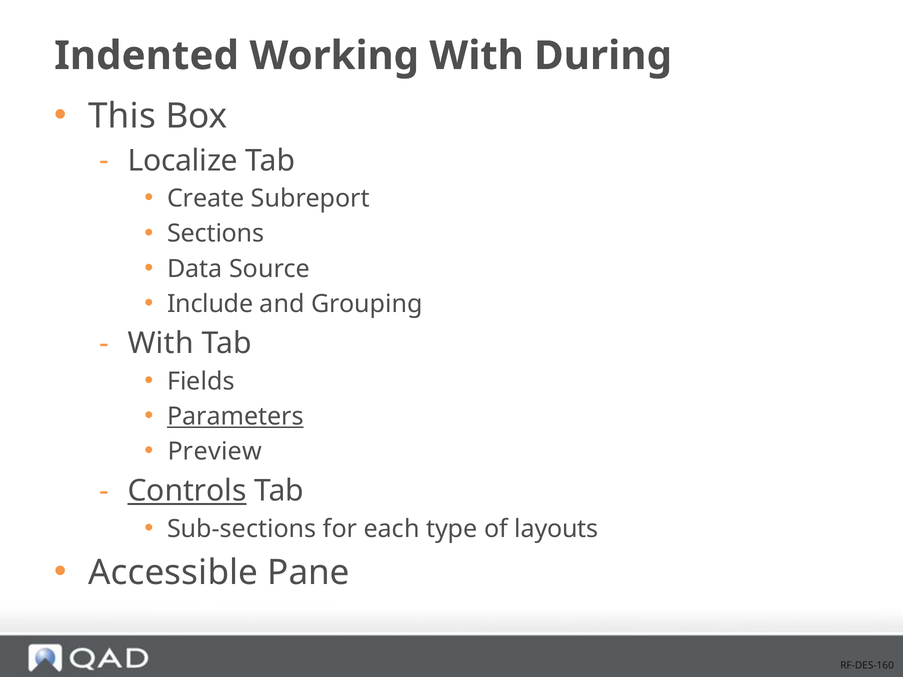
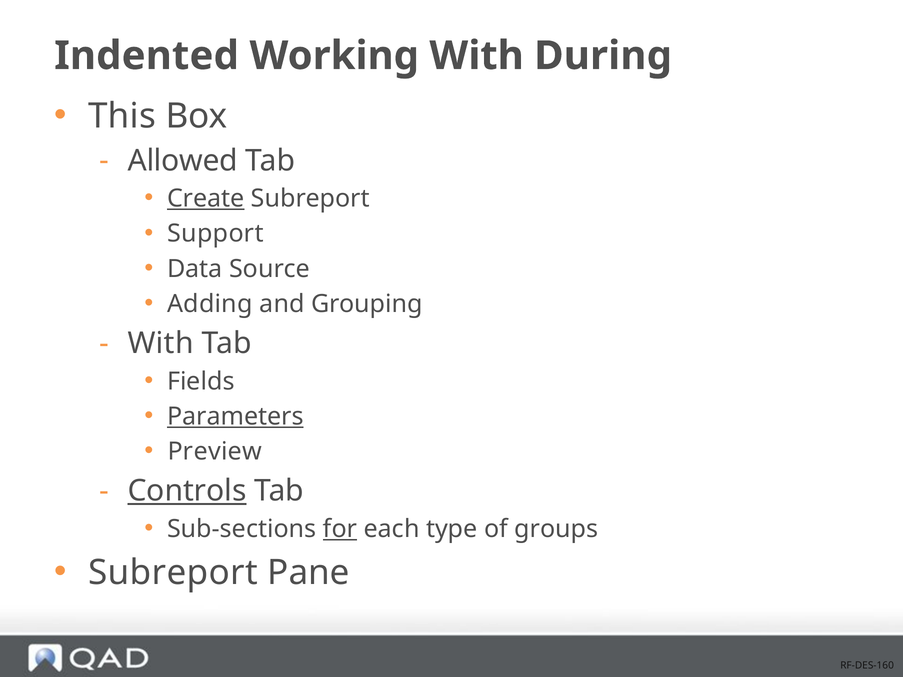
Localize: Localize -> Allowed (183, 161)
Create underline: none -> present (206, 199)
Sections: Sections -> Support (215, 234)
Include: Include -> Adding (210, 304)
for underline: none -> present (340, 529)
layouts: layouts -> groups (556, 529)
Accessible: Accessible -> Subreport (173, 573)
